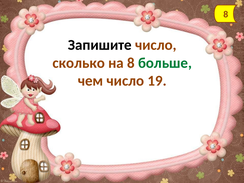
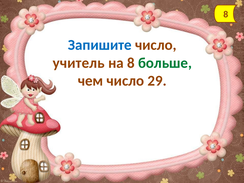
Запишите colour: black -> blue (100, 45)
сколько: сколько -> учитель (79, 63)
19: 19 -> 29 (157, 81)
